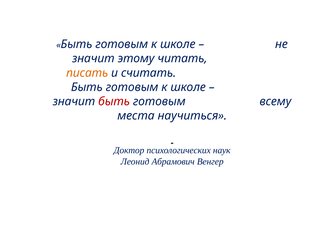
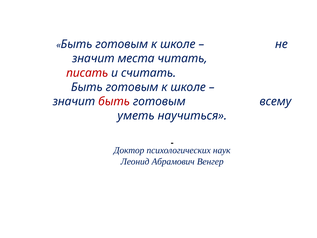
этому: этому -> места (136, 58)
писать colour: orange -> red (87, 73)
места: места -> уметь (136, 116)
